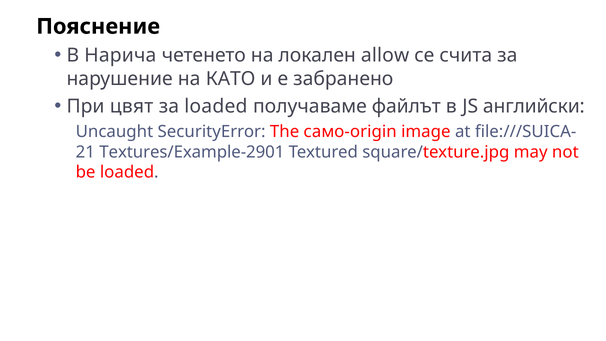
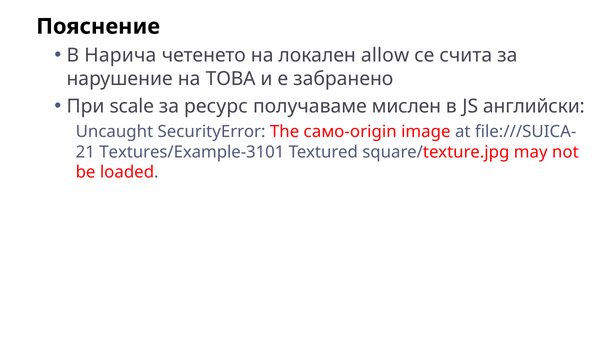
КАТО: КАТО -> ТОВА (231, 79)
цвят: цвят -> scale (132, 106)
за loaded: loaded -> ресурс (216, 106)
файлът: файлът -> мислен (406, 106)
Textures/Example-2901: Textures/Example-2901 -> Textures/Example-3101 (192, 152)
